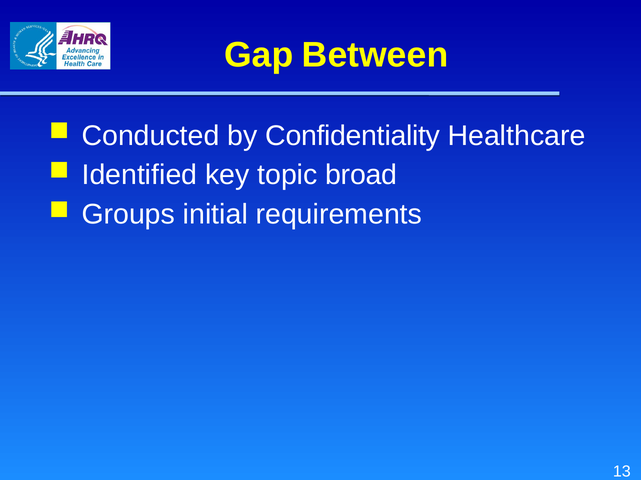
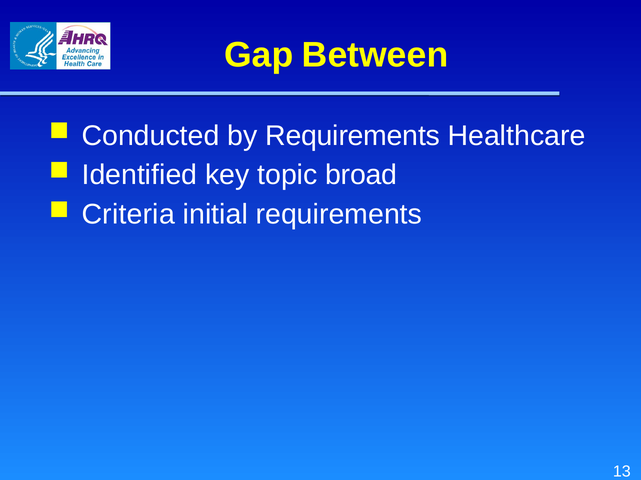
by Confidentiality: Confidentiality -> Requirements (353, 136)
Groups: Groups -> Criteria (128, 215)
